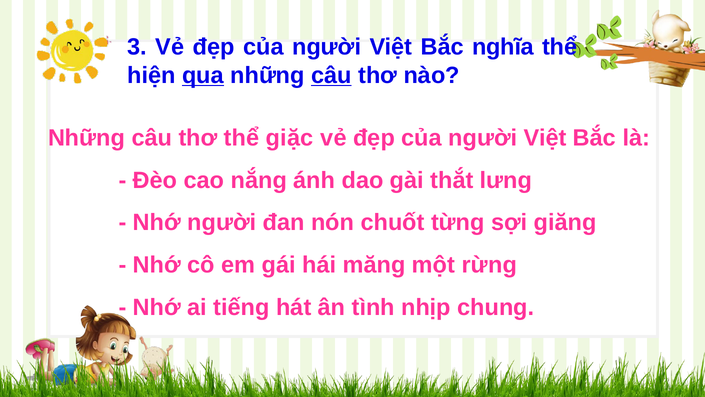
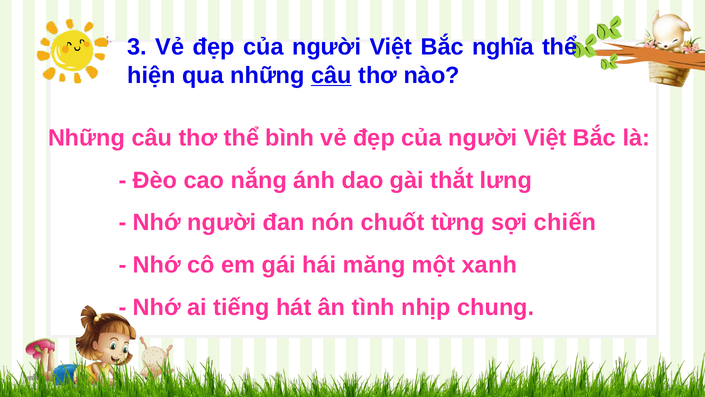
qua underline: present -> none (203, 75)
giặc: giặc -> bình (290, 138)
giăng: giăng -> chiến (565, 222)
rừng: rừng -> xanh (489, 265)
